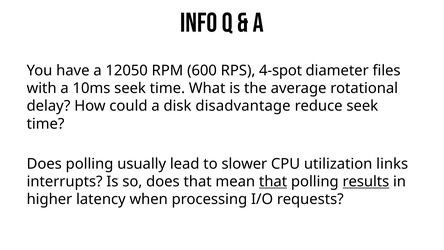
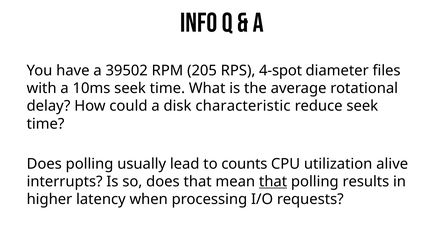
12050: 12050 -> 39502 (127, 70)
600: 600 -> 205 (202, 70)
disadvantage: disadvantage -> characteristic (243, 106)
slower: slower -> counts (244, 164)
links: links -> alive (392, 164)
results underline: present -> none (366, 181)
